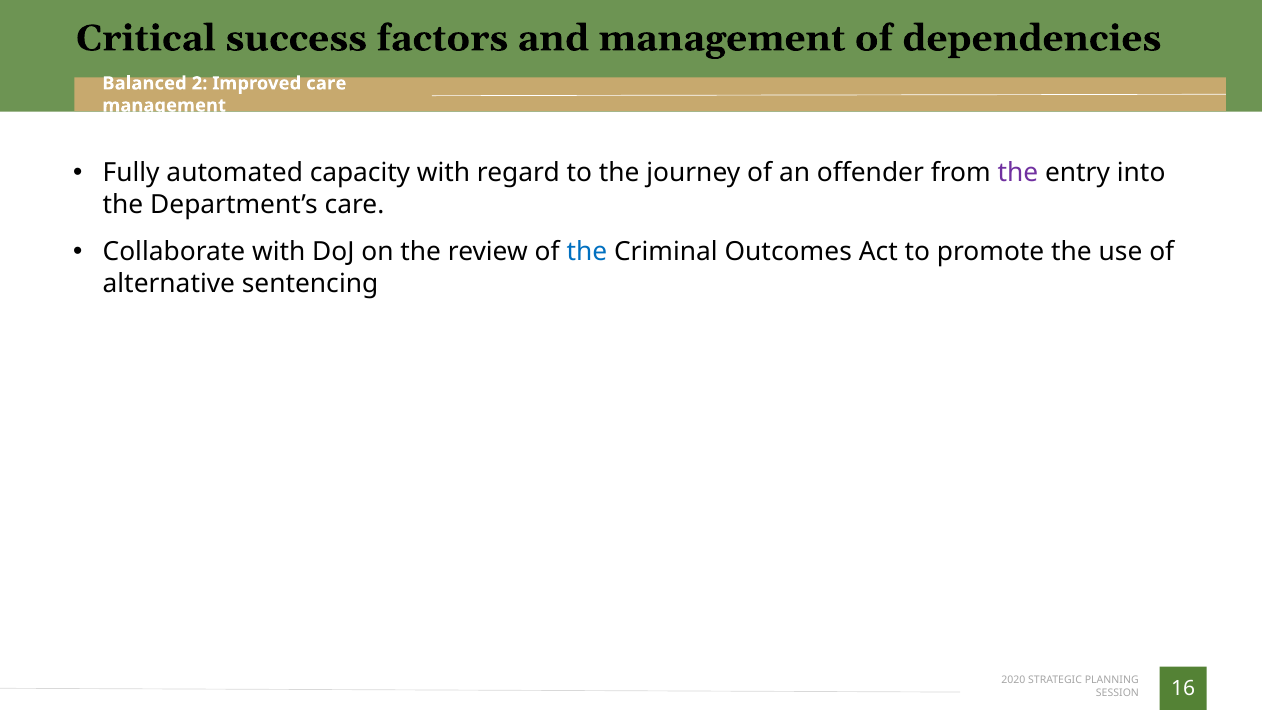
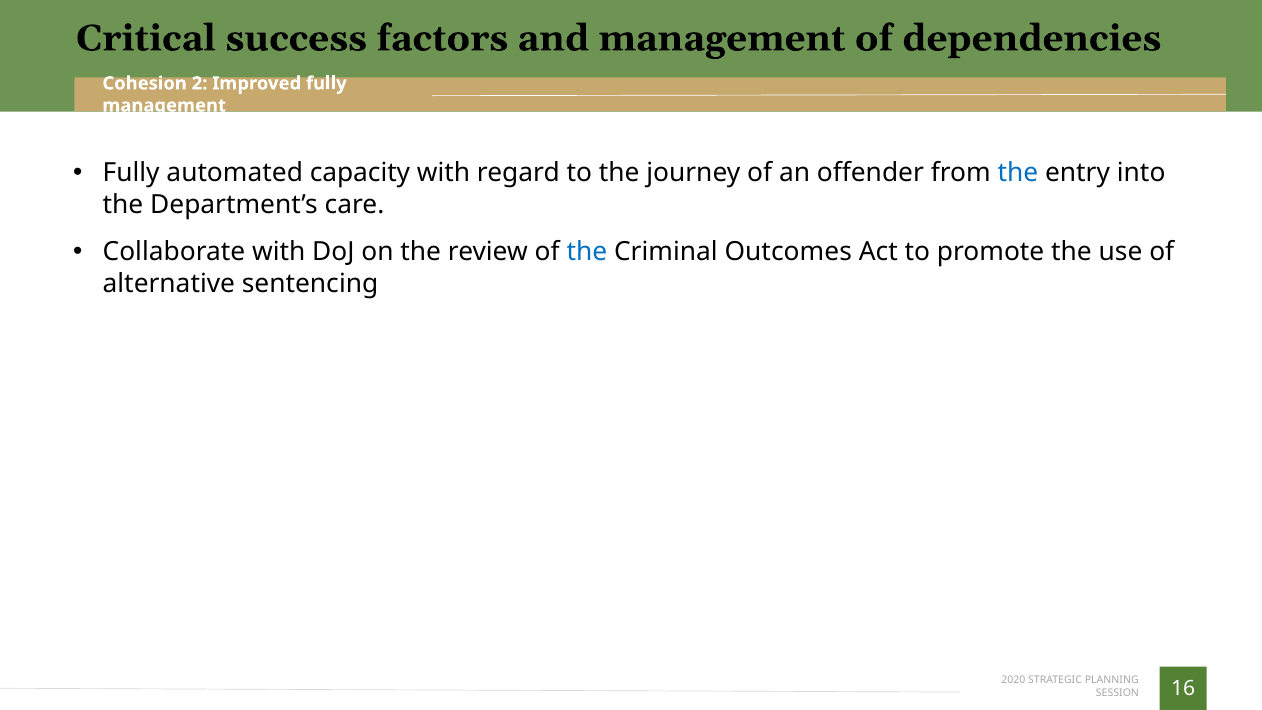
Balanced: Balanced -> Cohesion (145, 83)
Improved care: care -> fully (326, 83)
the colour: purple -> blue (1018, 173)
